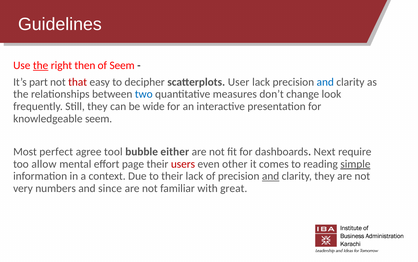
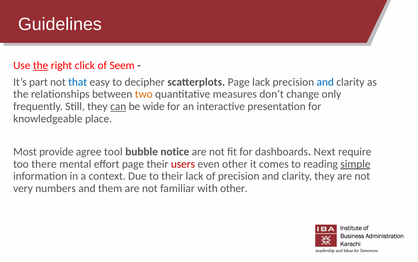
then: then -> click (85, 65)
that colour: red -> blue (78, 82)
scatterplots User: User -> Page (239, 82)
two colour: blue -> orange (144, 94)
look: look -> only (331, 94)
can underline: none -> present (118, 106)
knowledgeable seem: seem -> place (99, 118)
perfect: perfect -> provide (56, 151)
either: either -> notice (175, 151)
allow: allow -> there (44, 164)
and underline: present -> none (271, 176)
since: since -> them (110, 188)
with great: great -> other (234, 188)
